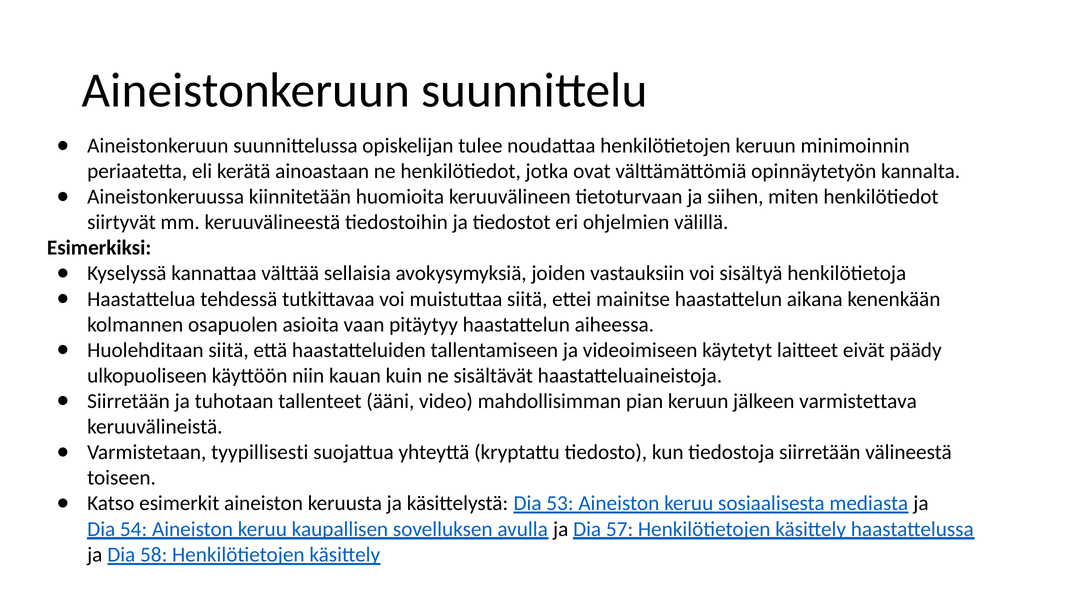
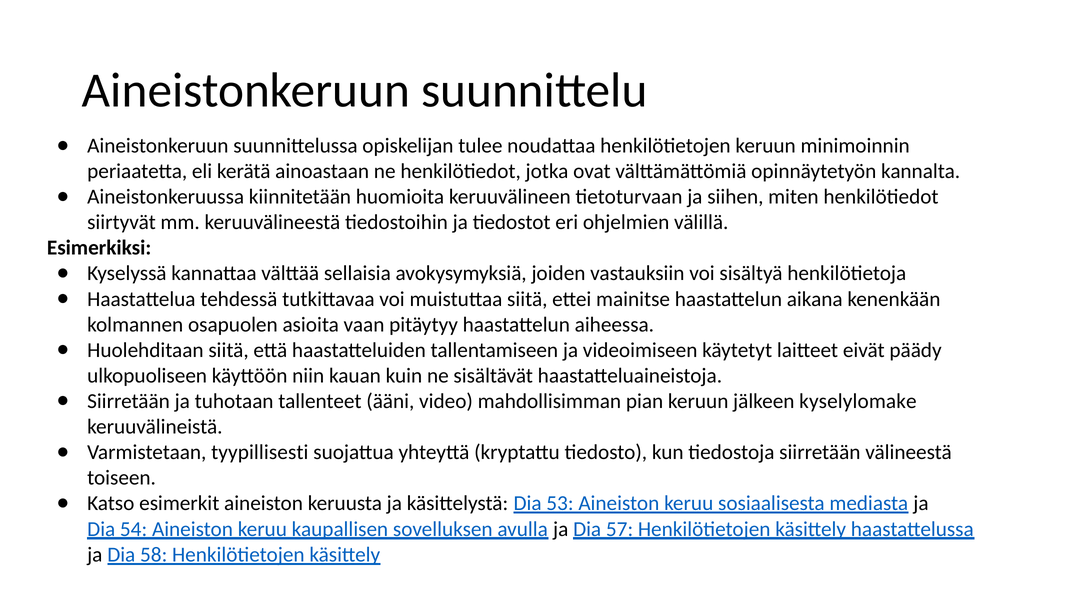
varmistettava: varmistettava -> kyselylomake (858, 401)
